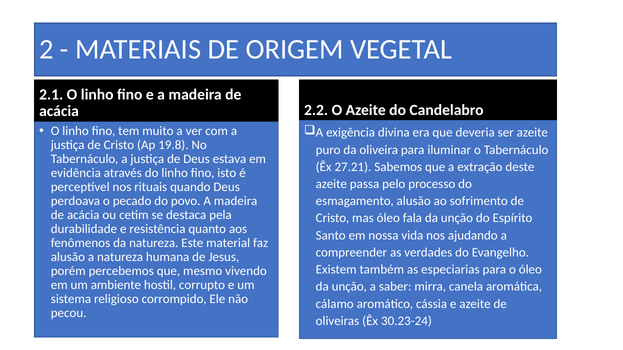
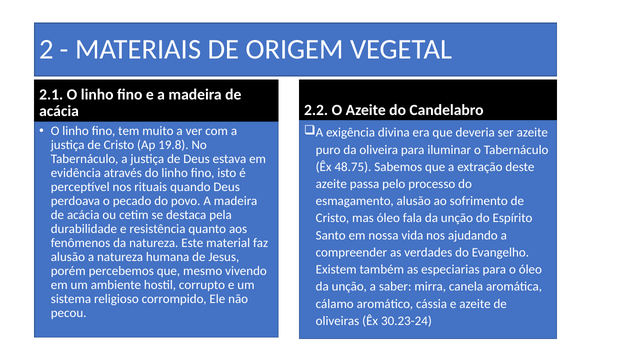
27.21: 27.21 -> 48.75 (353, 167)
